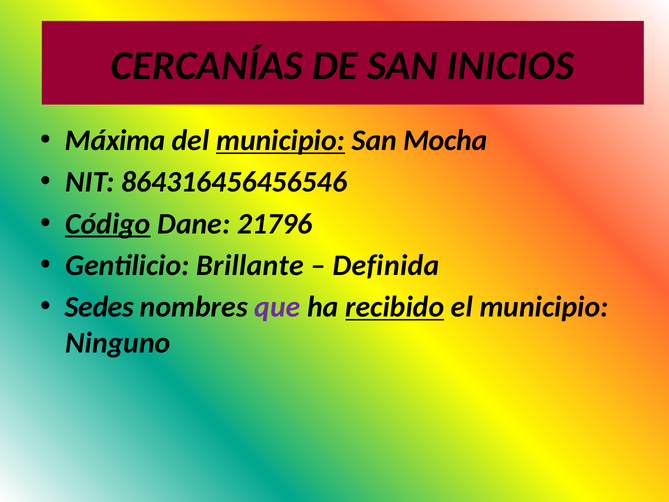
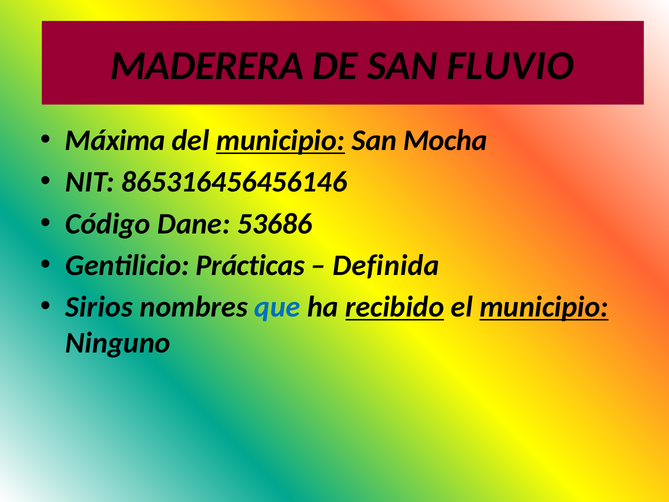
CERCANÍAS: CERCANÍAS -> MADERERA (207, 66)
INICIOS: INICIOS -> FLUVIO (510, 66)
864316456456546: 864316456456546 -> 865316456456146 (234, 182)
Código underline: present -> none (108, 224)
21796: 21796 -> 53686 (275, 224)
Brillante: Brillante -> Prácticas (250, 265)
Sedes: Sedes -> Sirios (99, 307)
que colour: purple -> blue (277, 307)
municipio underline: none -> present (544, 307)
